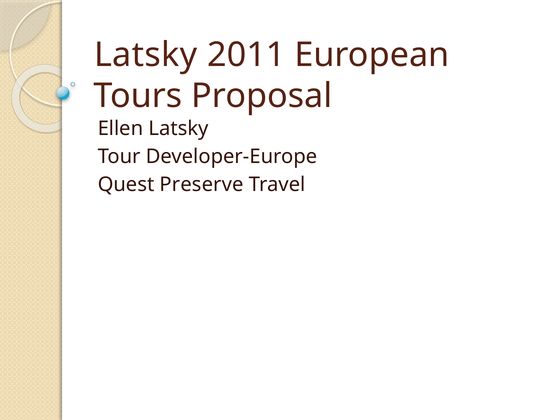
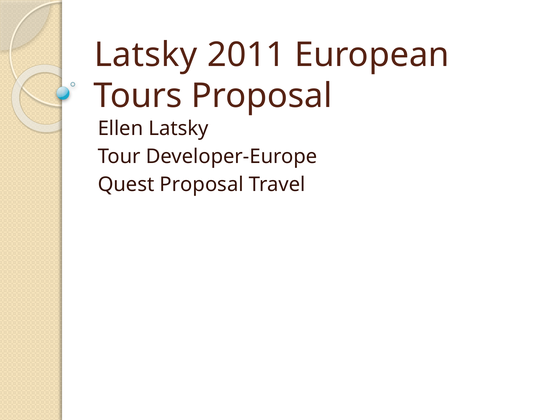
Quest Preserve: Preserve -> Proposal (202, 185)
